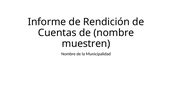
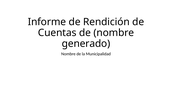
muestren: muestren -> generado (86, 44)
